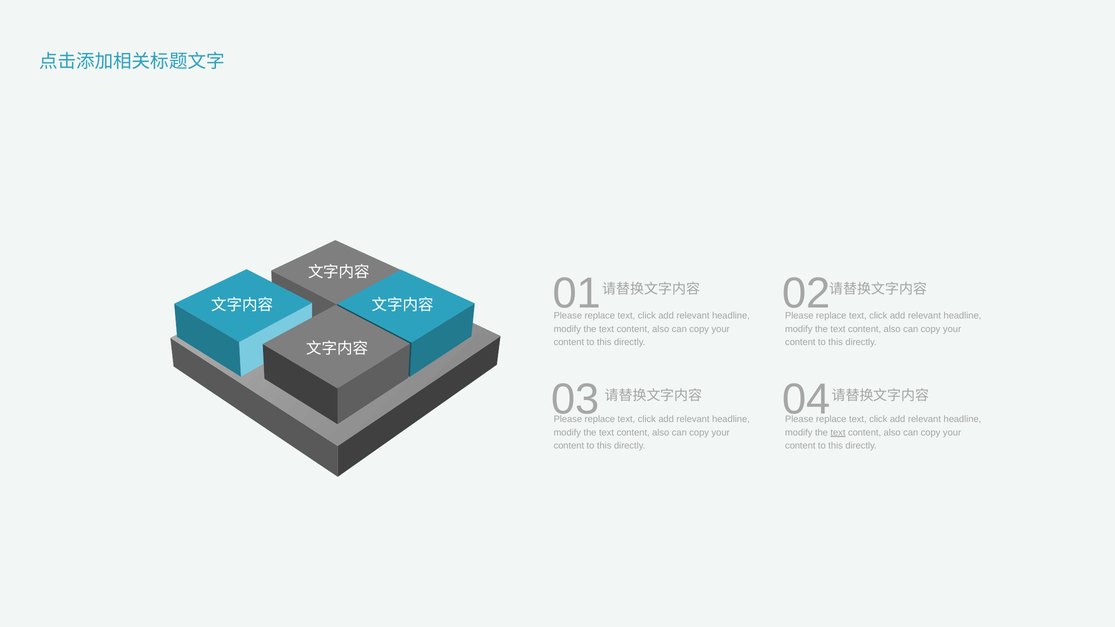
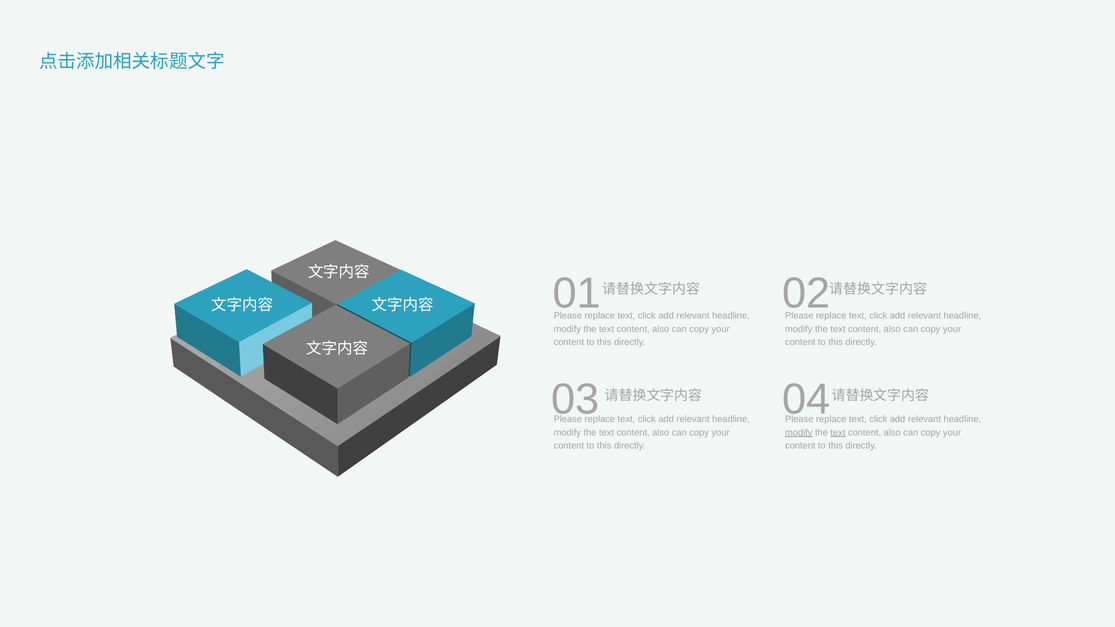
modify underline: none -> present (799, 433)
